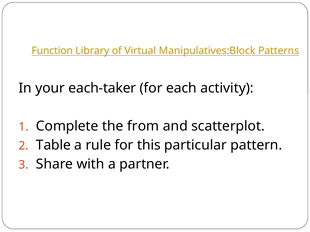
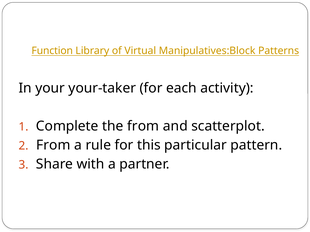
each-taker: each-taker -> your-taker (102, 88)
Table: Table -> From (53, 145)
